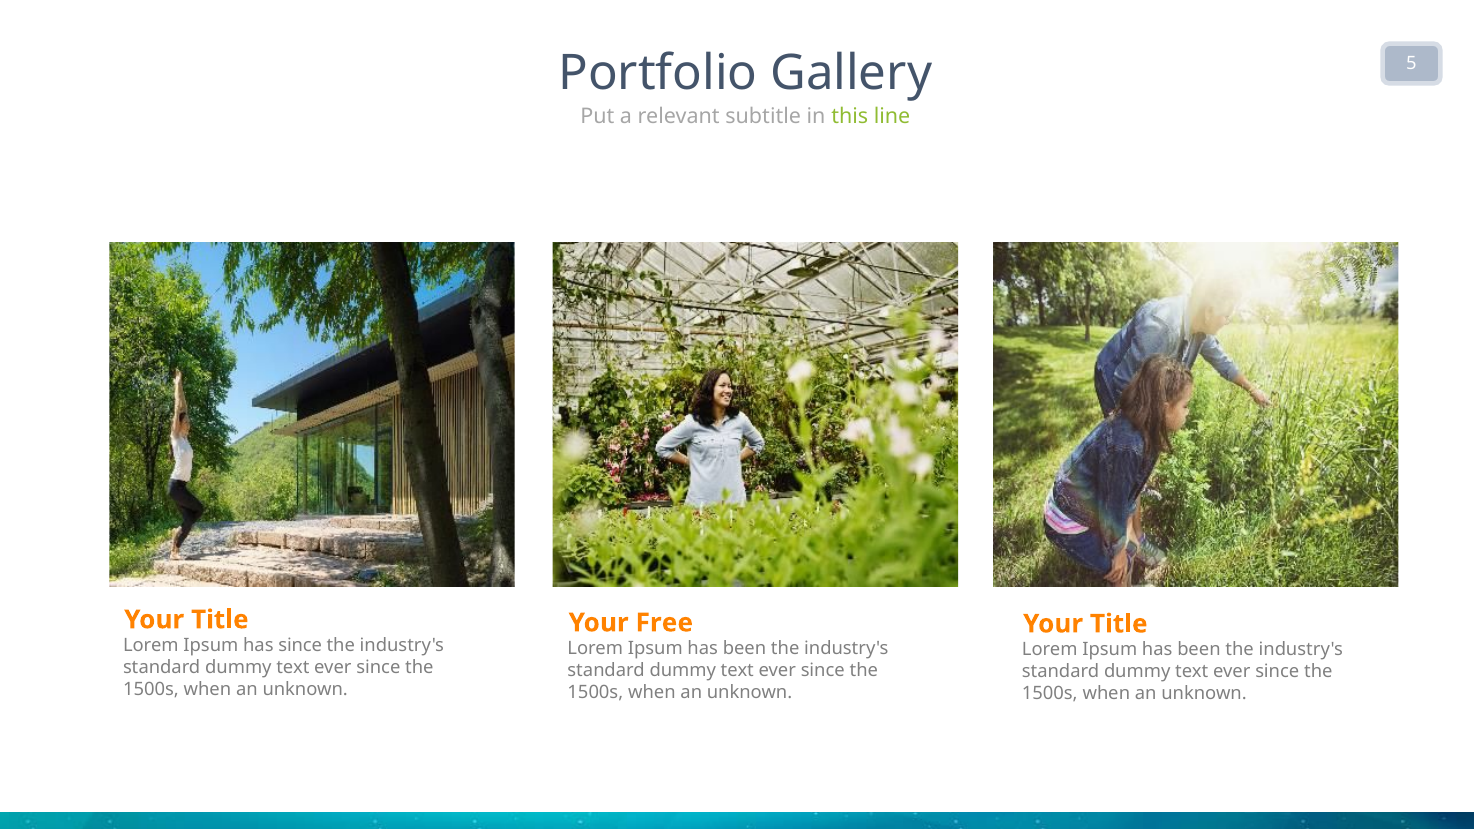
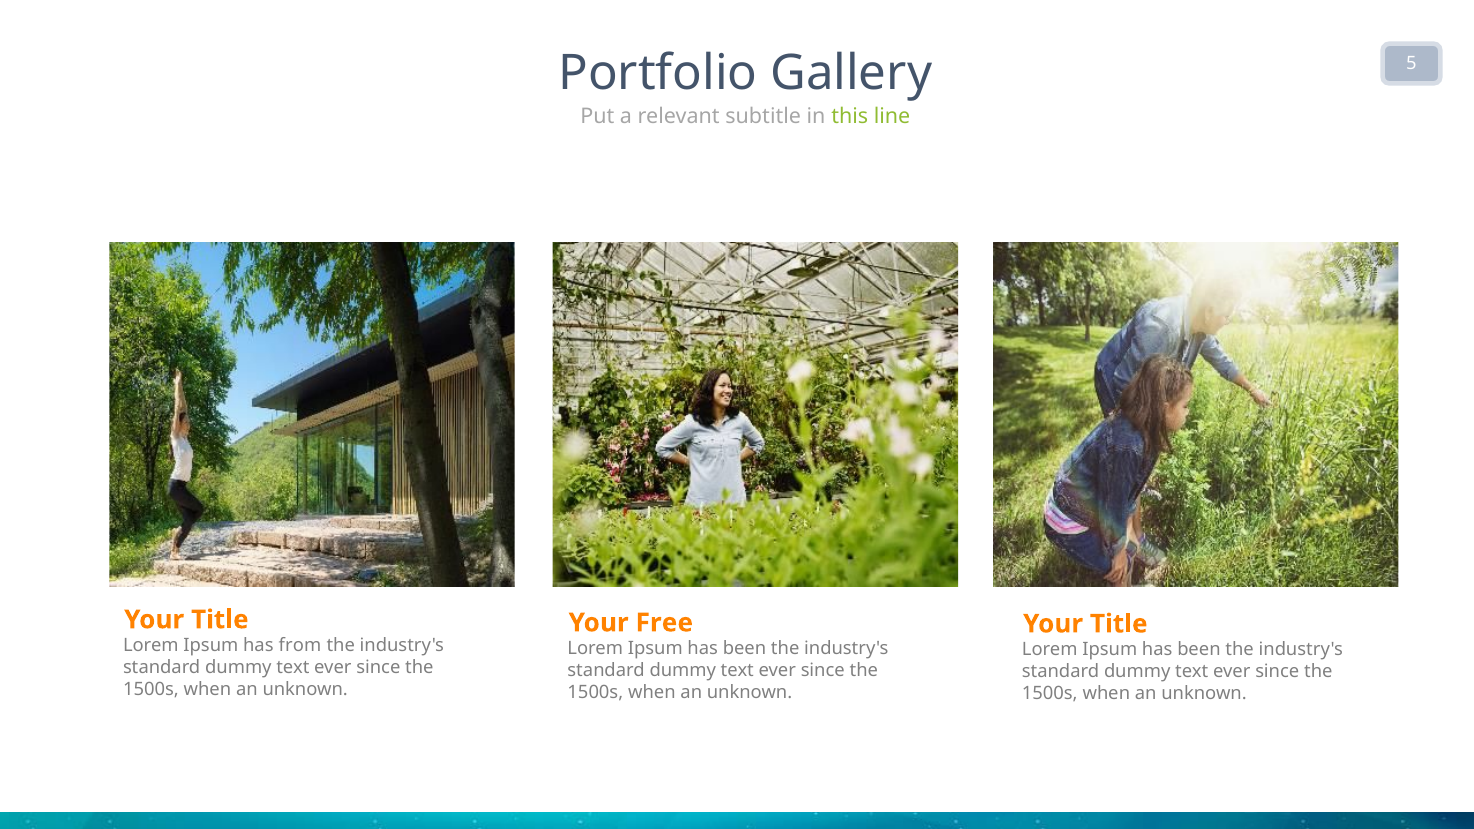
has since: since -> from (300, 645)
